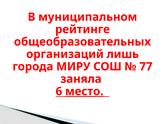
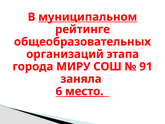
муниципальном underline: none -> present (88, 17)
лишь: лишь -> этапа (123, 54)
77: 77 -> 91 (146, 66)
